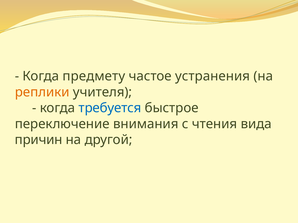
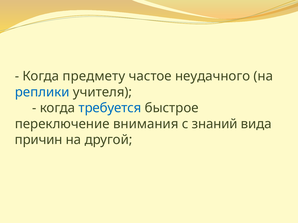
устранения: устранения -> неудачного (213, 76)
реплики colour: orange -> blue (42, 92)
чтения: чтения -> знаний (215, 124)
